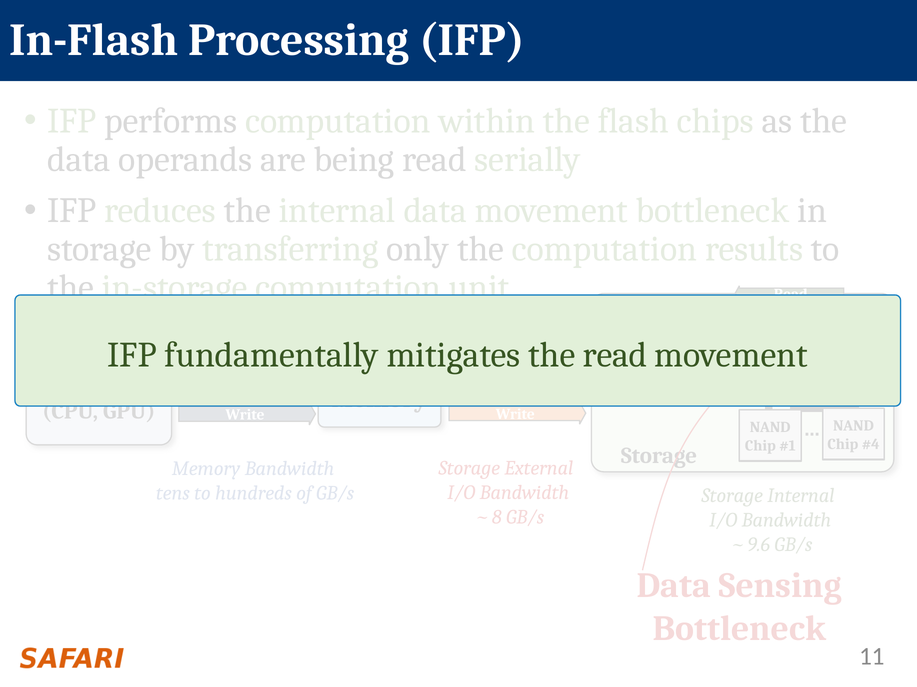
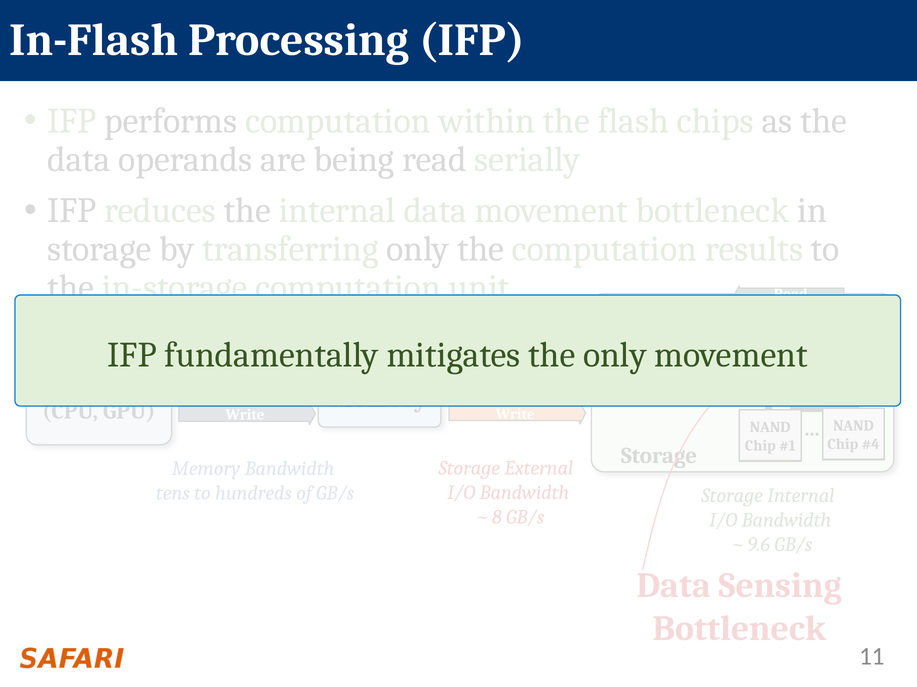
the read: read -> only (615, 356)
